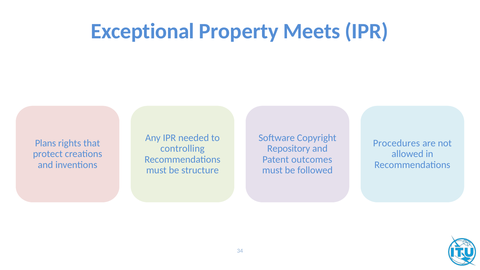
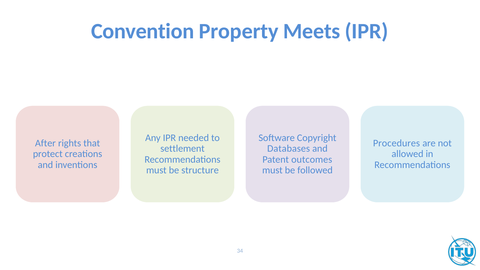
Exceptional: Exceptional -> Convention (143, 31)
Plans: Plans -> After (45, 143)
controlling: controlling -> settlement (183, 149)
Repository: Repository -> Databases (289, 149)
